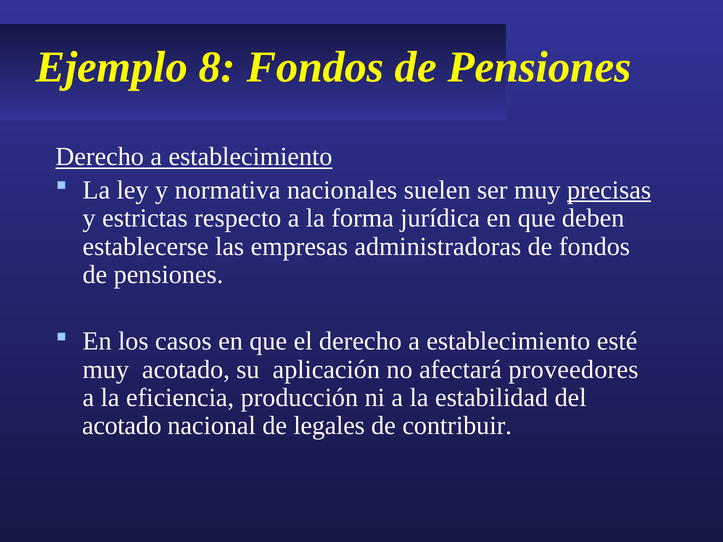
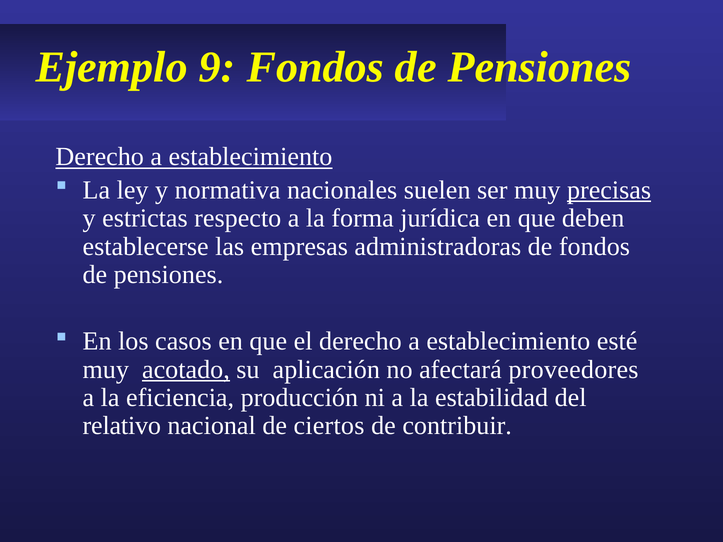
8: 8 -> 9 (217, 67)
acotado underline: none -> present (186, 370)
acotado: acotado -> relativo (122, 426)
legales: legales -> ciertos (329, 426)
